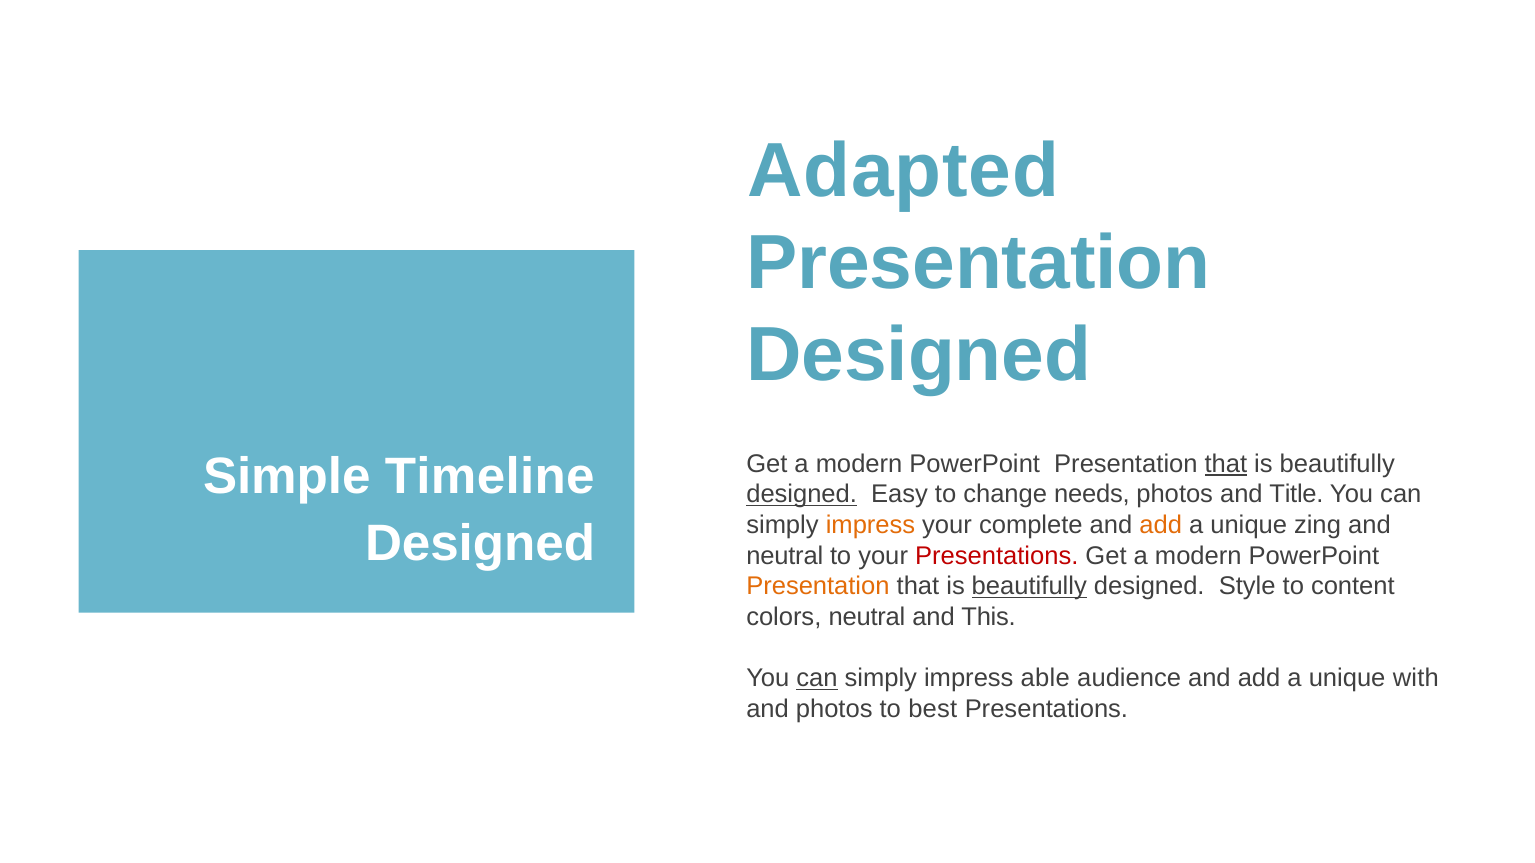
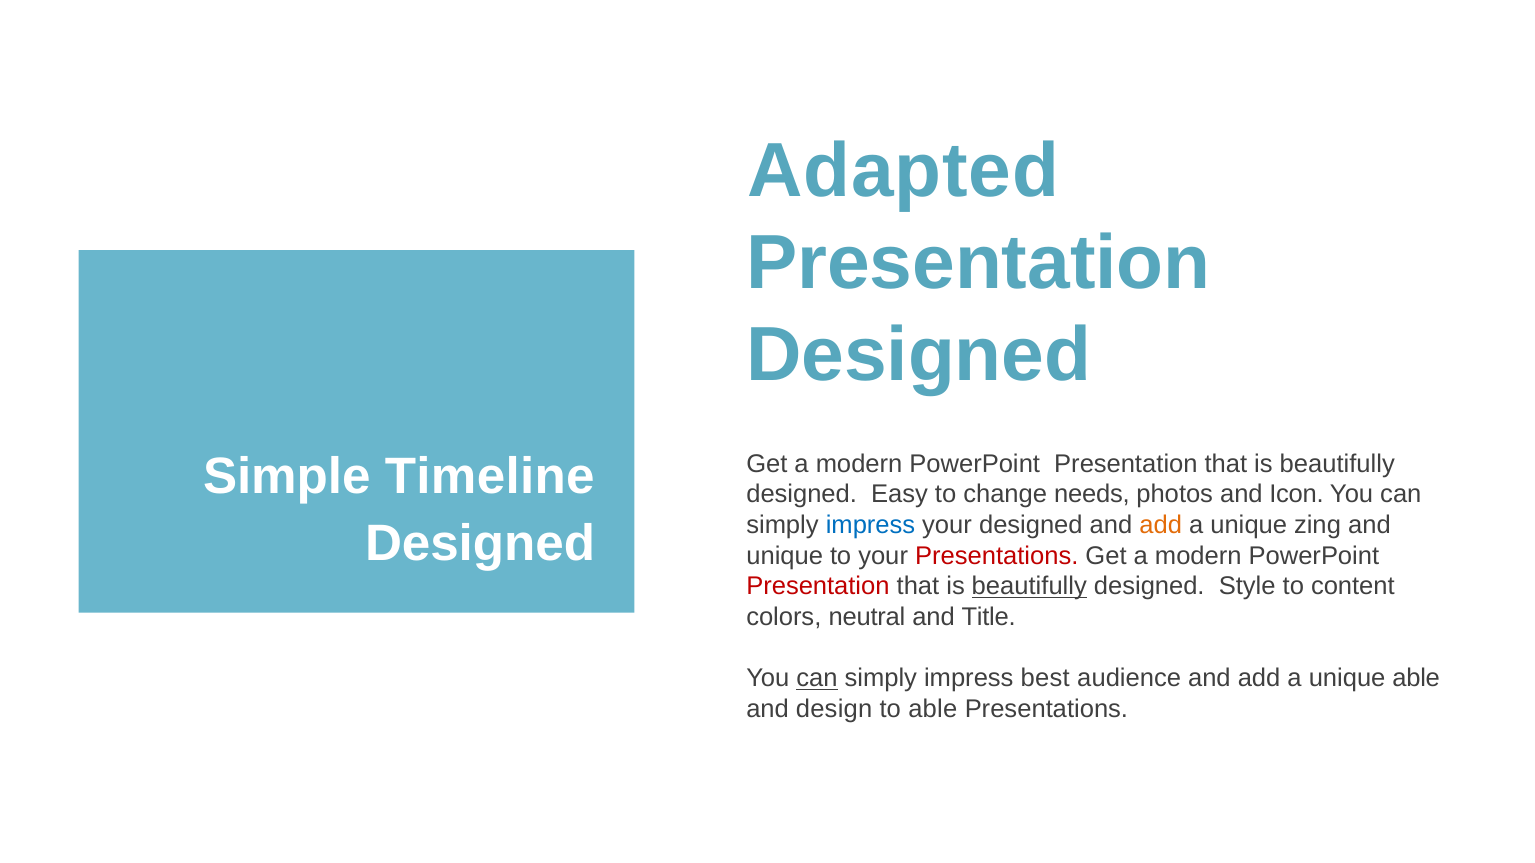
that underline: present -> none (1226, 464)
designed underline: present -> none (802, 495)
Title: Title -> Icon (1296, 495)
impress colour: orange -> blue (871, 525)
your complete: complete -> designed (1031, 525)
neutral: neutral -> unique (785, 556)
Presentation colour: orange -> red (818, 587)
This: This -> Title (989, 618)
able: able -> best (1045, 679)
unique with: with -> able (1416, 679)
and photos: photos -> design (834, 710)
to best: best -> able (933, 710)
